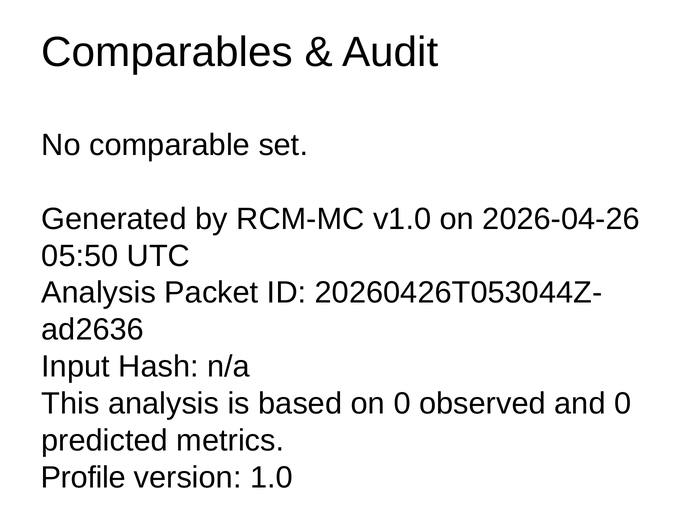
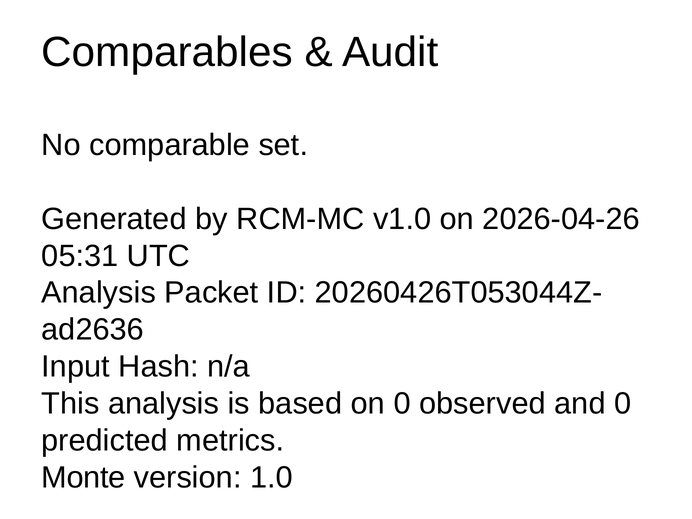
05:50: 05:50 -> 05:31 (80, 256)
Profile: Profile -> Monte (83, 477)
